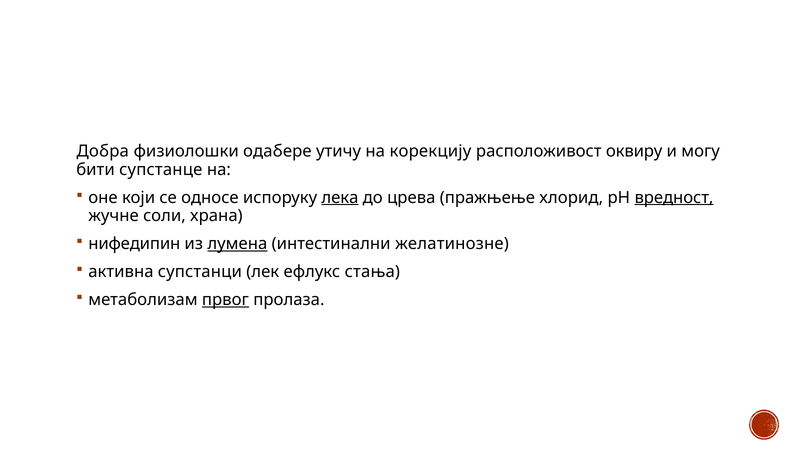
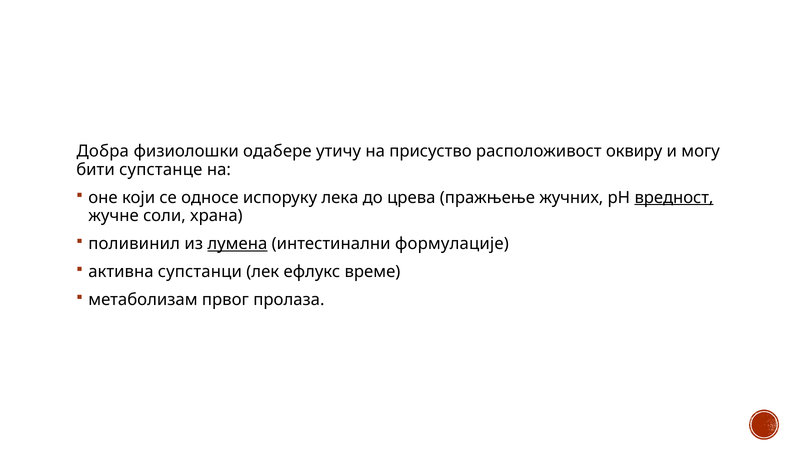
корекцију: корекцију -> присуство (431, 151)
лека underline: present -> none (340, 197)
хлорид: хлорид -> жучних (571, 197)
нифедипин: нифедипин -> поливинил (134, 243)
желатинозне: желатинозне -> формулације (452, 243)
стања: стања -> време (372, 271)
првог underline: present -> none (225, 299)
